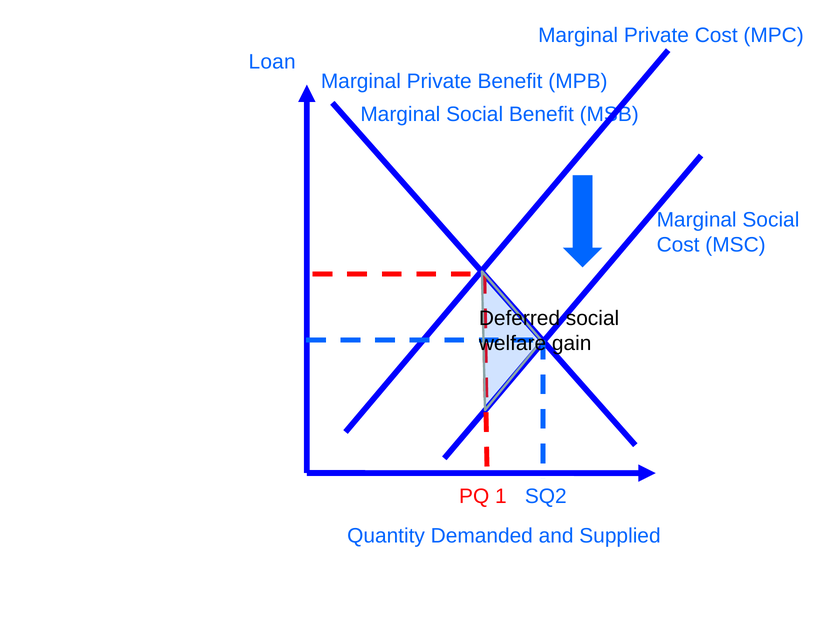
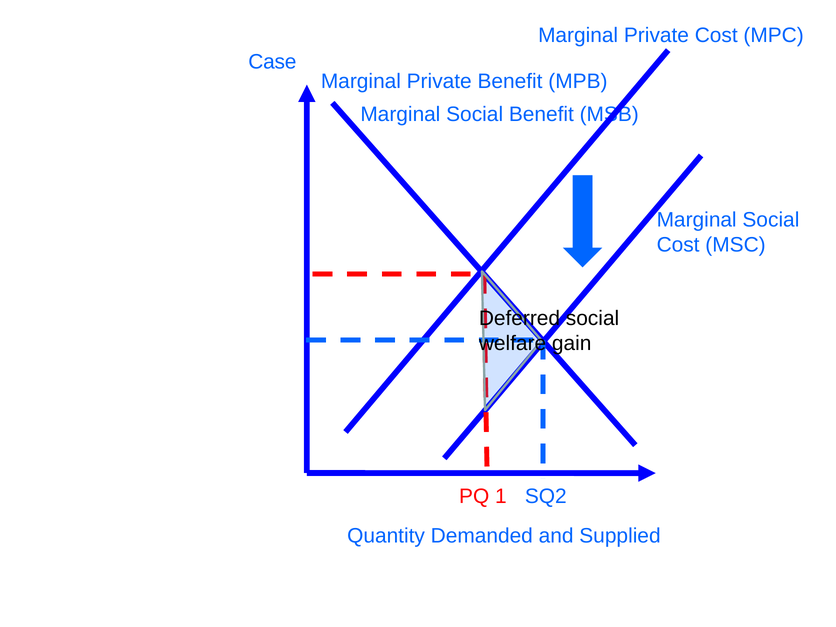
Loan: Loan -> Case (272, 62)
